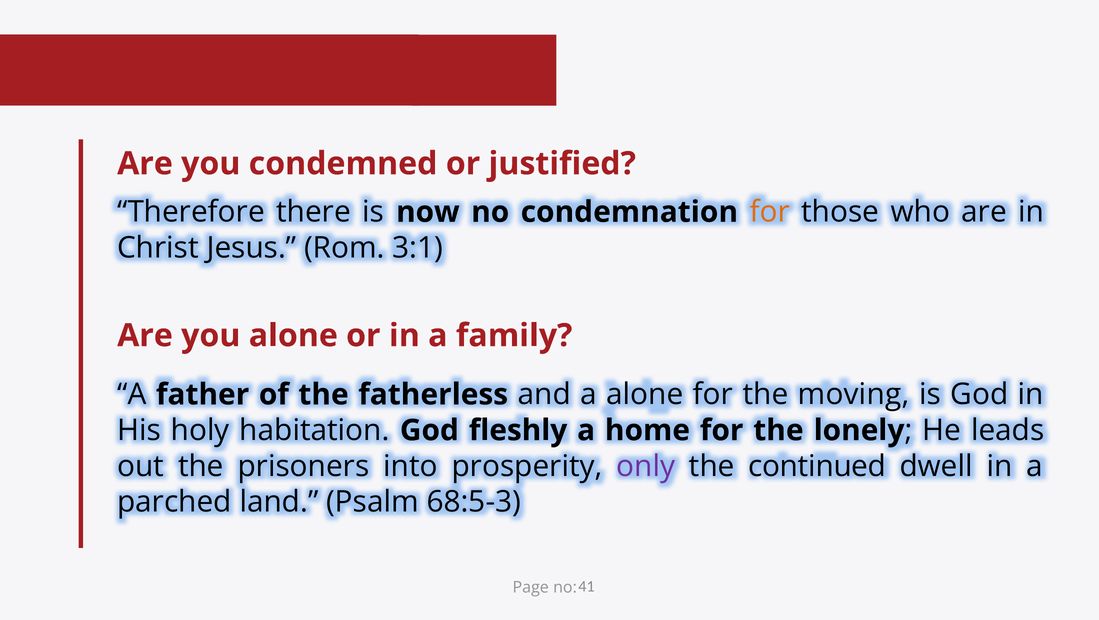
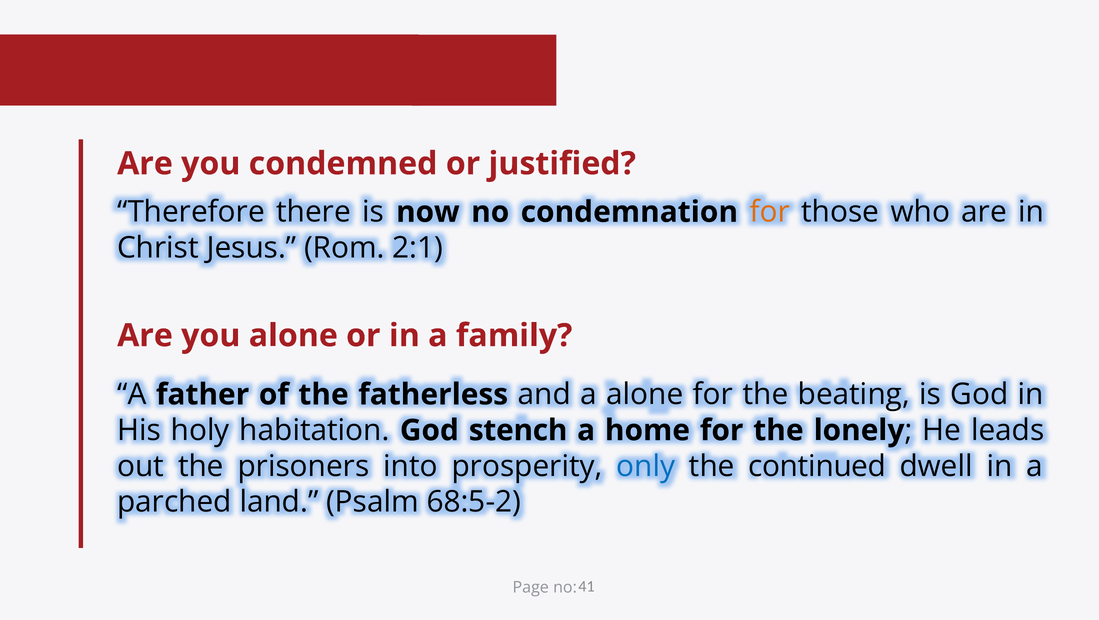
3:1: 3:1 -> 2:1 (418, 248)
moving: moving -> beating (854, 394)
fleshly: fleshly -> stench (518, 430)
only colour: purple -> blue (646, 466)
68:5-3: 68:5-3 -> 68:5-2 (474, 502)
